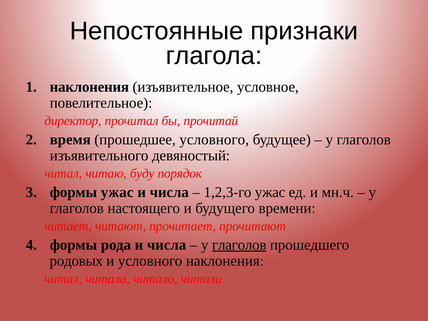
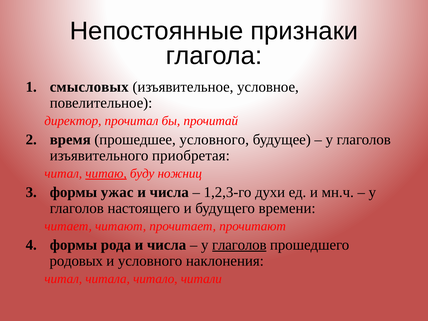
наклонения: наклонения -> смысловых (89, 87)
девяностый: девяностый -> приобретая (191, 156)
читаю underline: none -> present (106, 174)
порядок: порядок -> ножниц (180, 174)
1,2,3-го ужас: ужас -> духи (270, 192)
